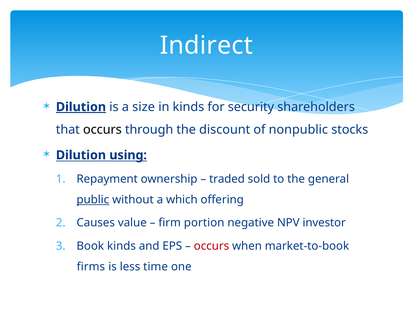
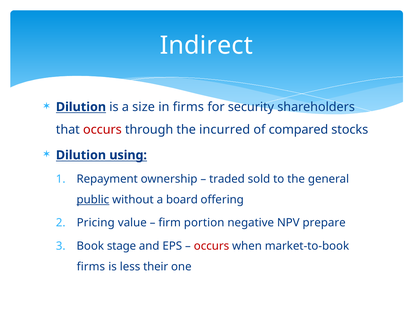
Dilution underline: present -> none (81, 107)
in kinds: kinds -> firms (188, 107)
occurs colour: black -> red (102, 130)
discount: discount -> incurred (225, 130)
nonpublic: nonpublic -> compared (298, 130)
which: which -> board (182, 199)
Causes: Causes -> Pricing (96, 223)
investor: investor -> prepare (324, 223)
Book kinds: kinds -> stage (122, 246)
time: time -> their (156, 266)
